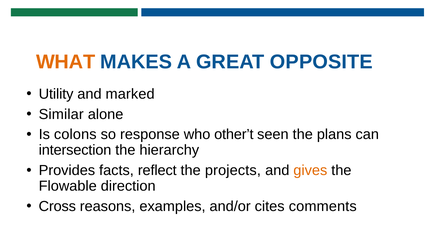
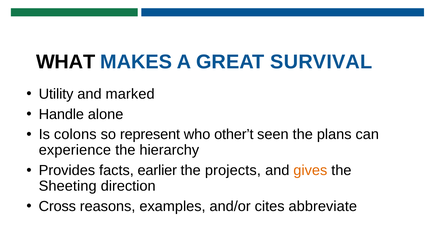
WHAT colour: orange -> black (66, 62)
OPPOSITE: OPPOSITE -> SURVIVAL (321, 62)
Similar: Similar -> Handle (61, 114)
response: response -> represent (150, 134)
intersection: intersection -> experience (75, 150)
reflect: reflect -> earlier (157, 170)
Flowable: Flowable -> Sheeting (68, 186)
comments: comments -> abbreviate (323, 206)
